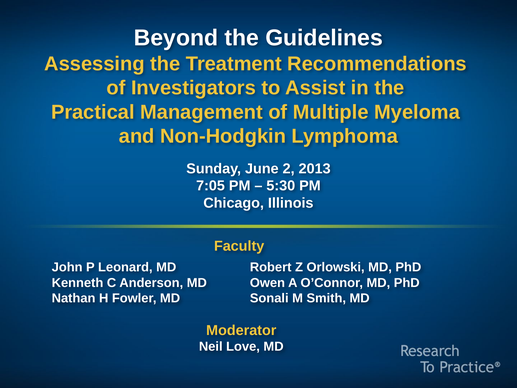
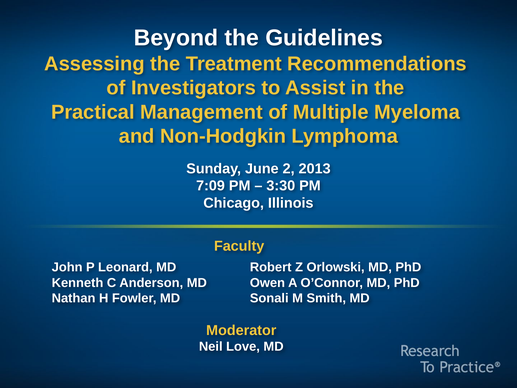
7:05: 7:05 -> 7:09 (211, 186)
5:30: 5:30 -> 3:30 (281, 186)
